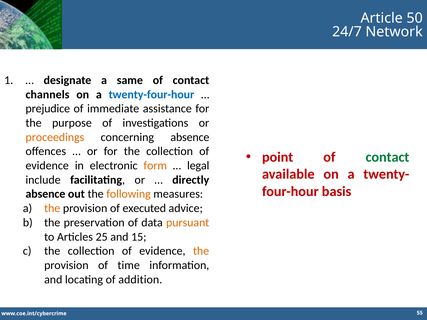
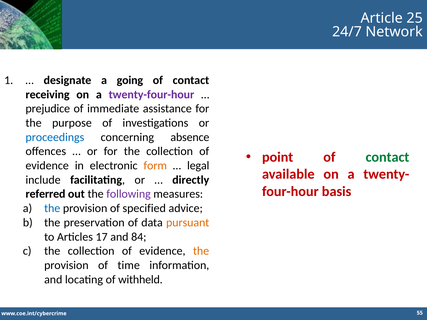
50: 50 -> 25 (415, 18)
same: same -> going (130, 80)
channels: channels -> receiving (48, 95)
twenty-four-hour colour: blue -> purple (151, 95)
proceedings colour: orange -> blue (55, 137)
absence: absence -> referred (45, 194)
following colour: orange -> purple (129, 194)
the colour: orange -> blue (52, 208)
executed: executed -> specified (144, 208)
25: 25 -> 17 (102, 237)
15: 15 -> 84 (139, 237)
addition: addition -> withheld (140, 280)
